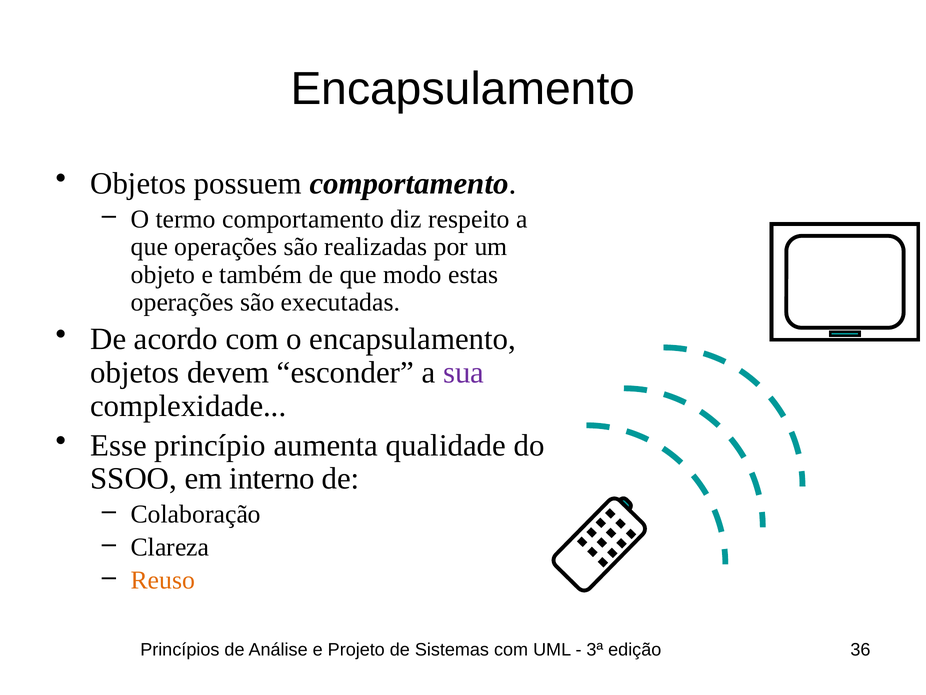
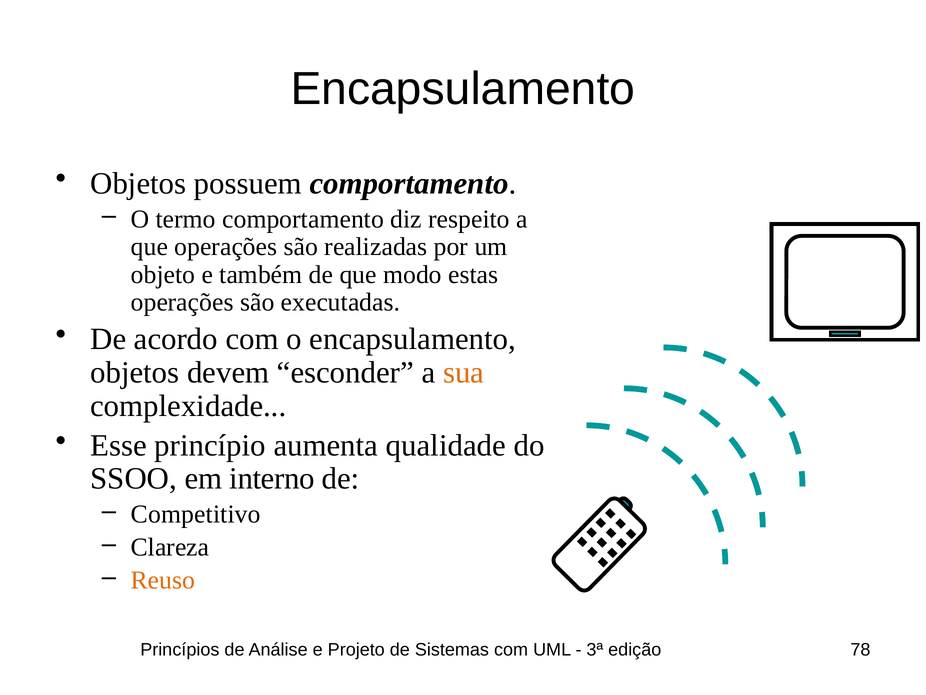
sua colour: purple -> orange (464, 372)
Colaboração: Colaboração -> Competitivo (196, 514)
36: 36 -> 78 (860, 649)
